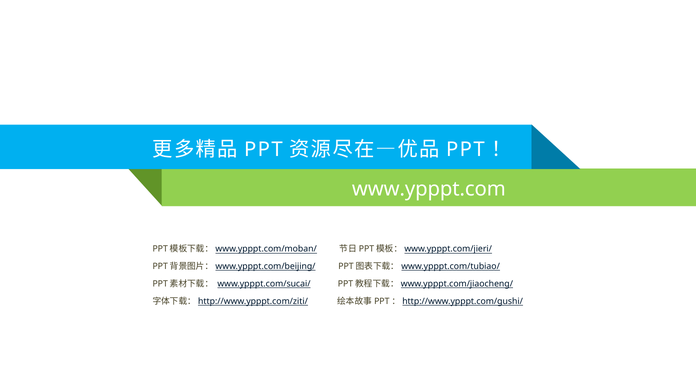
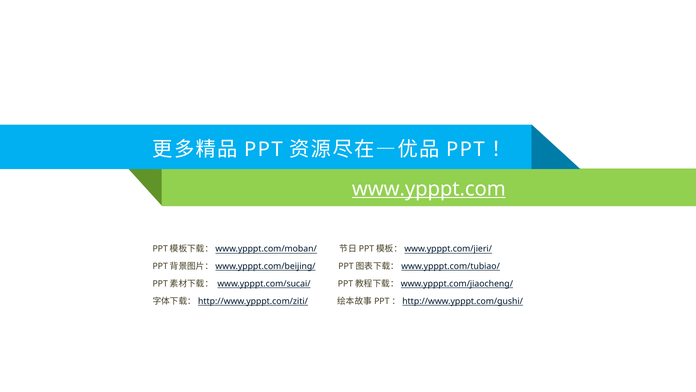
www.ypppt.com underline: none -> present (429, 189)
